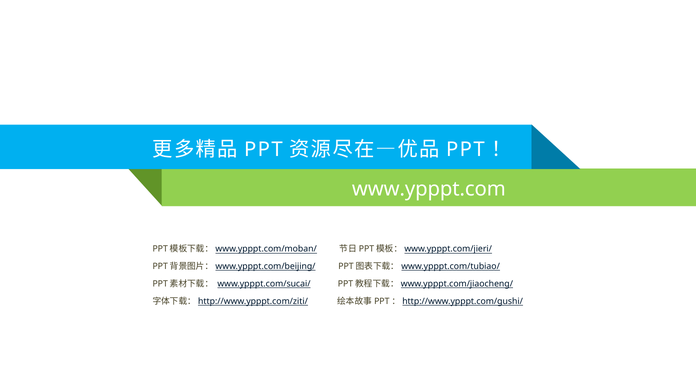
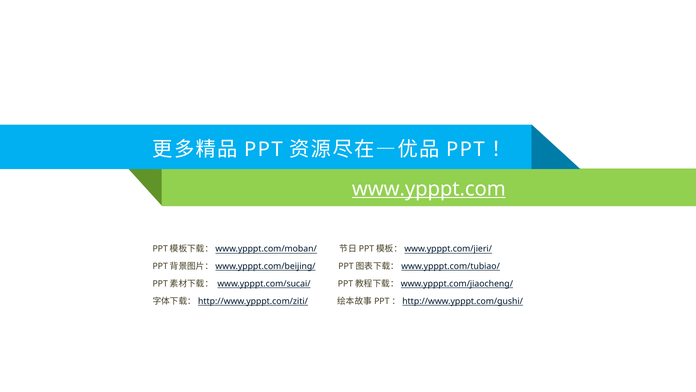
www.ypppt.com underline: none -> present (429, 189)
